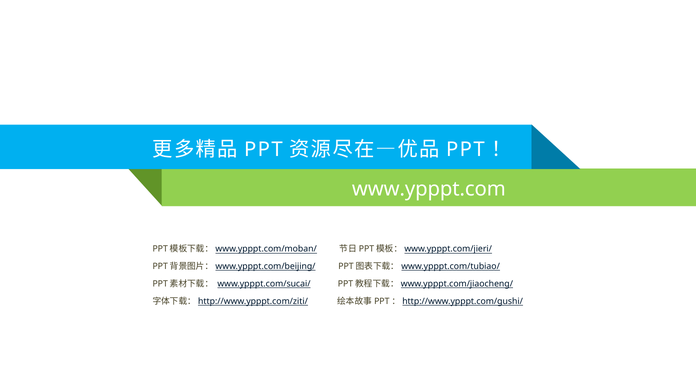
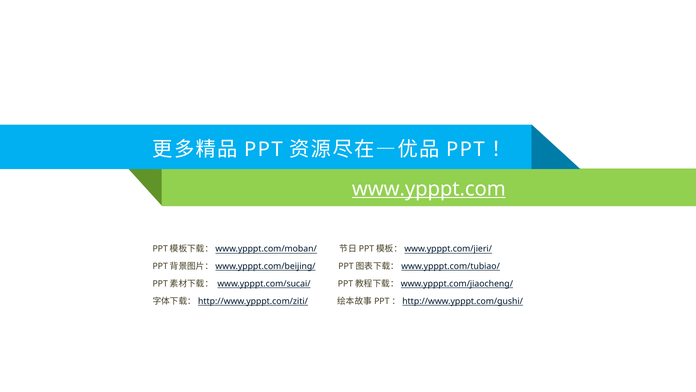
www.ypppt.com underline: none -> present (429, 189)
